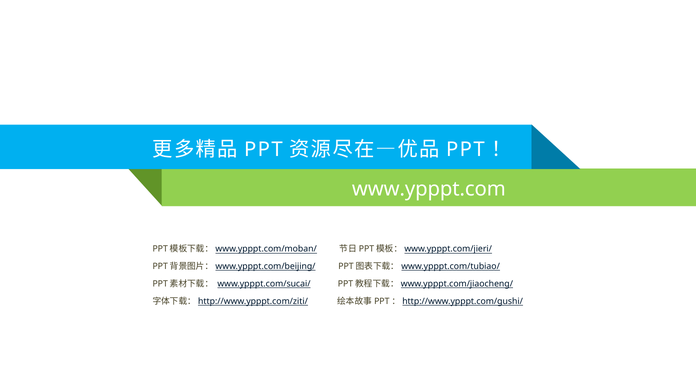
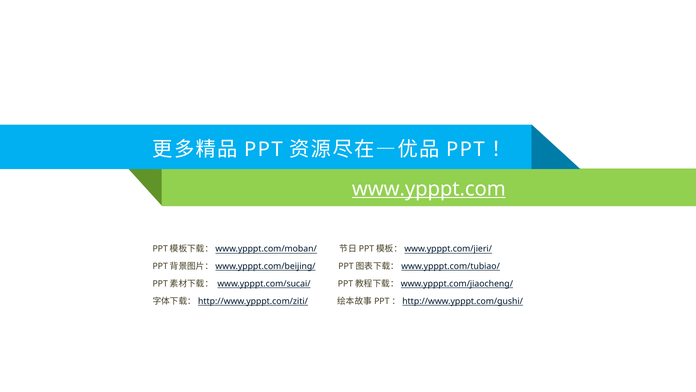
www.ypppt.com underline: none -> present (429, 189)
